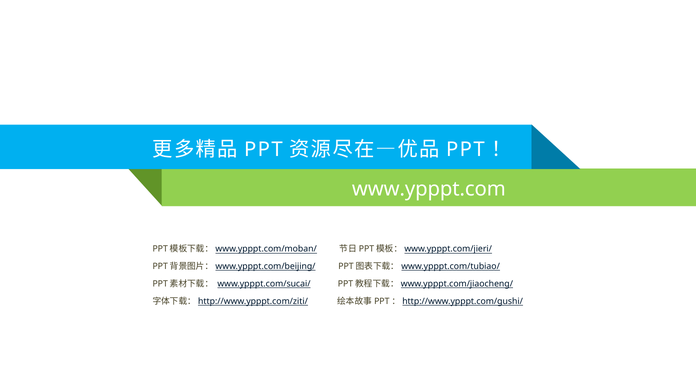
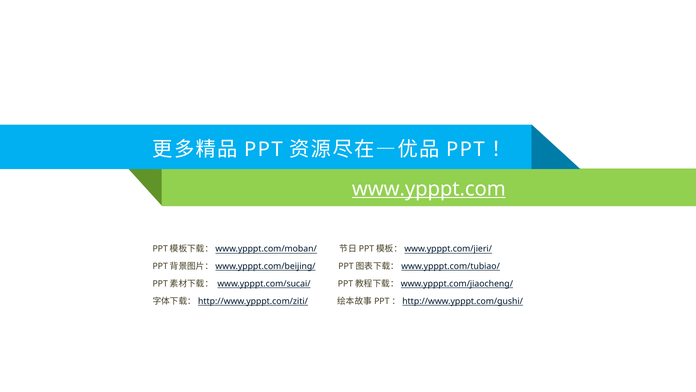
www.ypppt.com underline: none -> present (429, 189)
